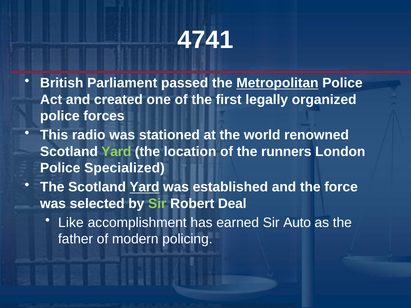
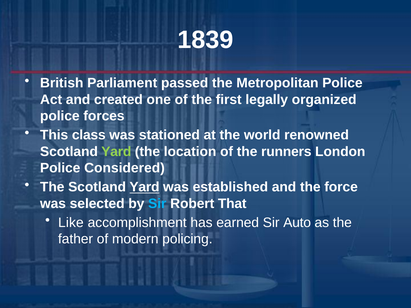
4741: 4741 -> 1839 (205, 40)
Metropolitan underline: present -> none (277, 83)
radio: radio -> class (89, 135)
Specialized: Specialized -> Considered (124, 168)
Sir colour: light green -> light blue (157, 204)
Deal: Deal -> That (232, 204)
